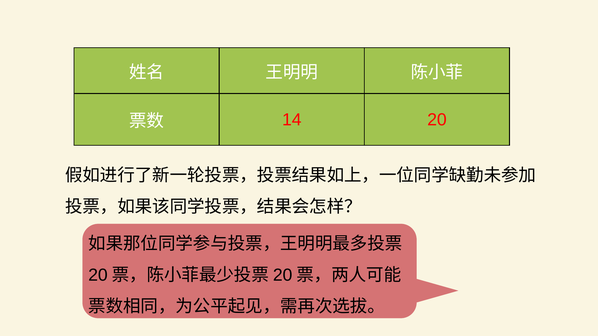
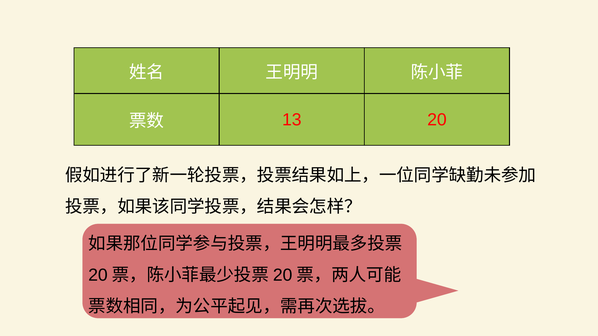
14: 14 -> 13 (292, 120)
